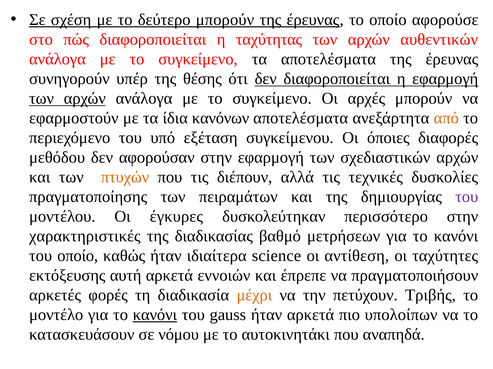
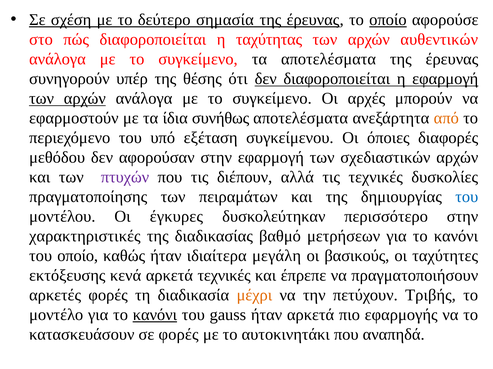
δεύτερο μπορούν: μπορούν -> σημασία (225, 20)
οποίο underline: none -> present (388, 20)
κανόνων: κανόνων -> συνήθως (221, 118)
πτυχών colour: orange -> purple (125, 177)
του colour: purple -> blue (467, 197)
science: science -> μεγάλη (277, 256)
αντίθεση: αντίθεση -> βασικούς (357, 256)
αυτή: αυτή -> κενά (126, 276)
αρκετά εννοιών: εννοιών -> τεχνικές (224, 276)
υπολοίπων: υπολοίπων -> εφαρμογής (401, 316)
σε νόμου: νόμου -> φορές (179, 335)
